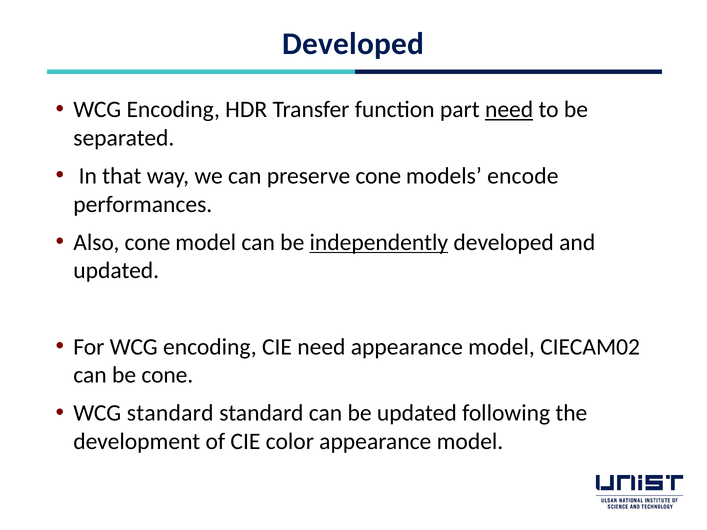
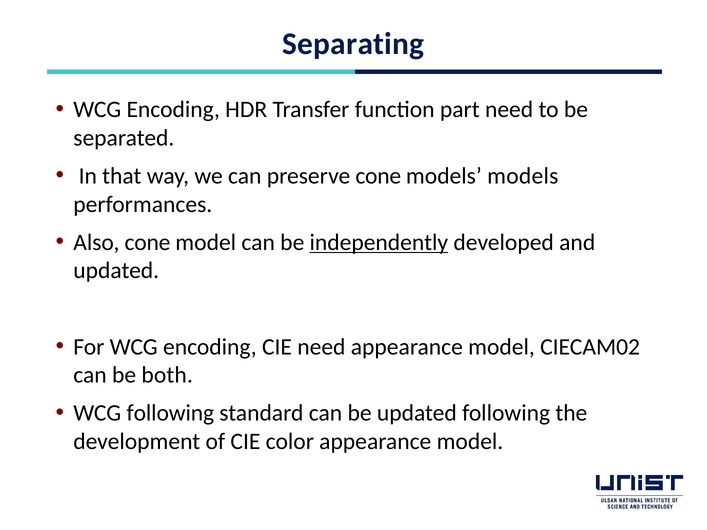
Developed: Developed -> Separating (353, 44)
need underline: present -> none (509, 110)
models encode: encode -> models (523, 176)
be cone: cone -> both (167, 375)
WCG standard: standard -> following (170, 413)
